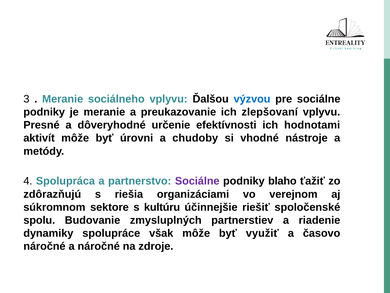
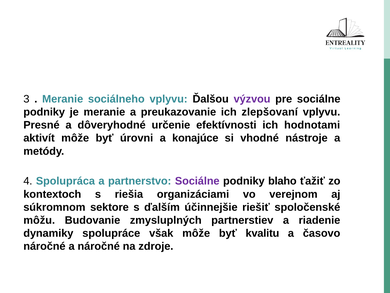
výzvou colour: blue -> purple (252, 99)
chudoby: chudoby -> konajúce (195, 138)
zdôrazňujú: zdôrazňujú -> kontextoch (52, 194)
kultúru: kultúru -> ďalším (162, 207)
spolu: spolu -> môžu (39, 220)
využiť: využiť -> kvalitu (262, 233)
